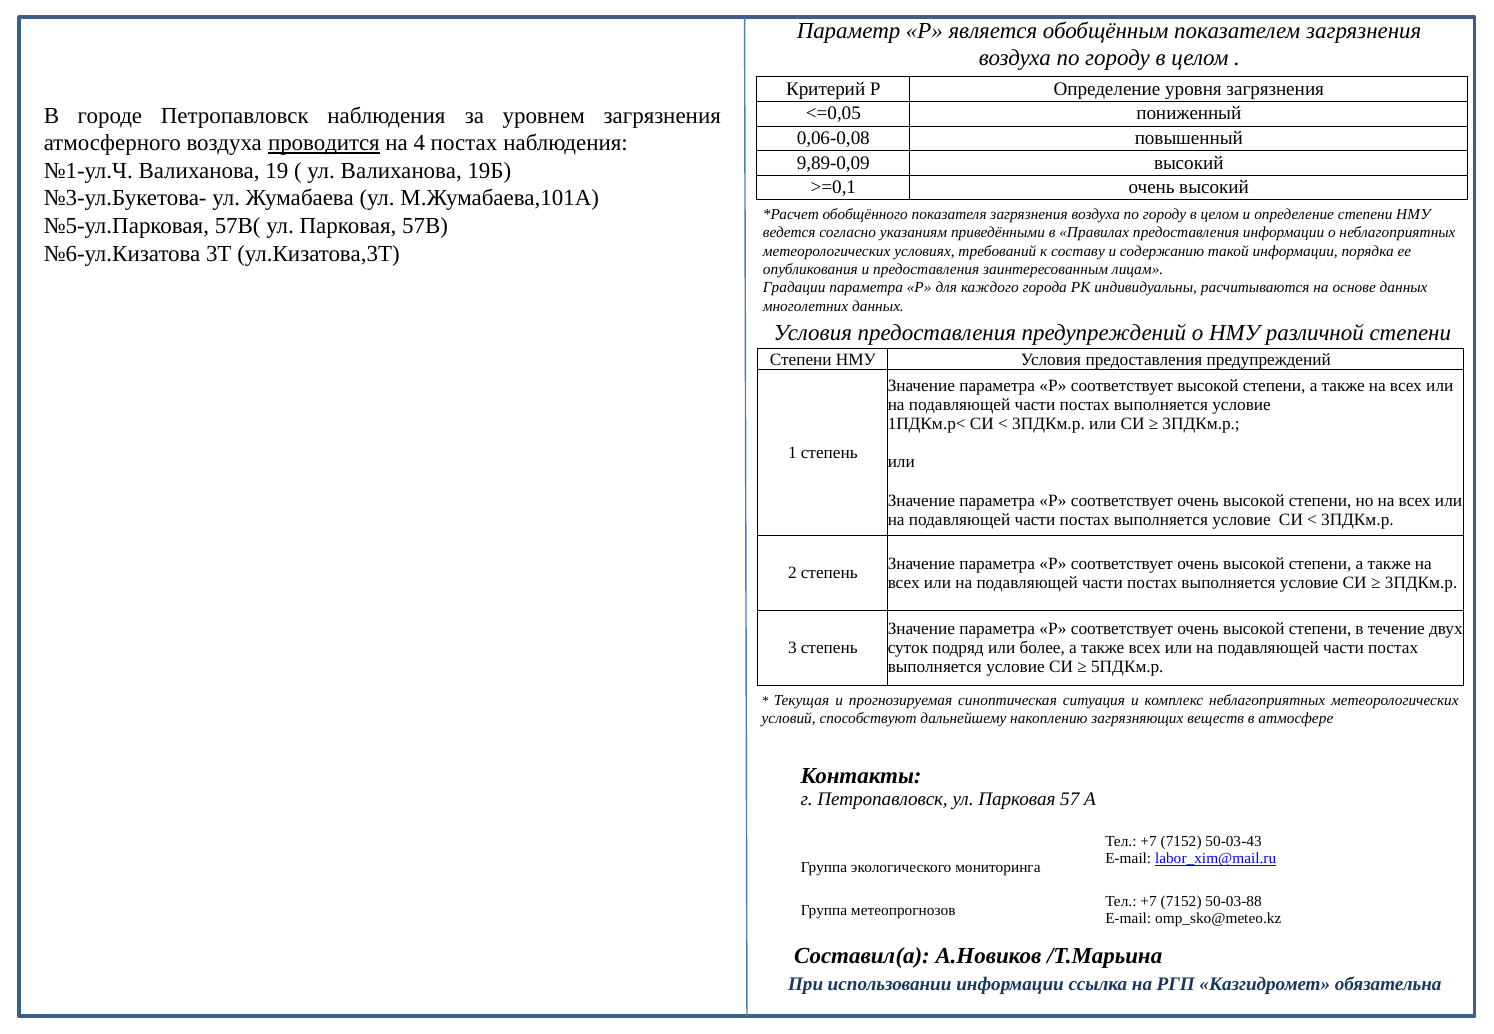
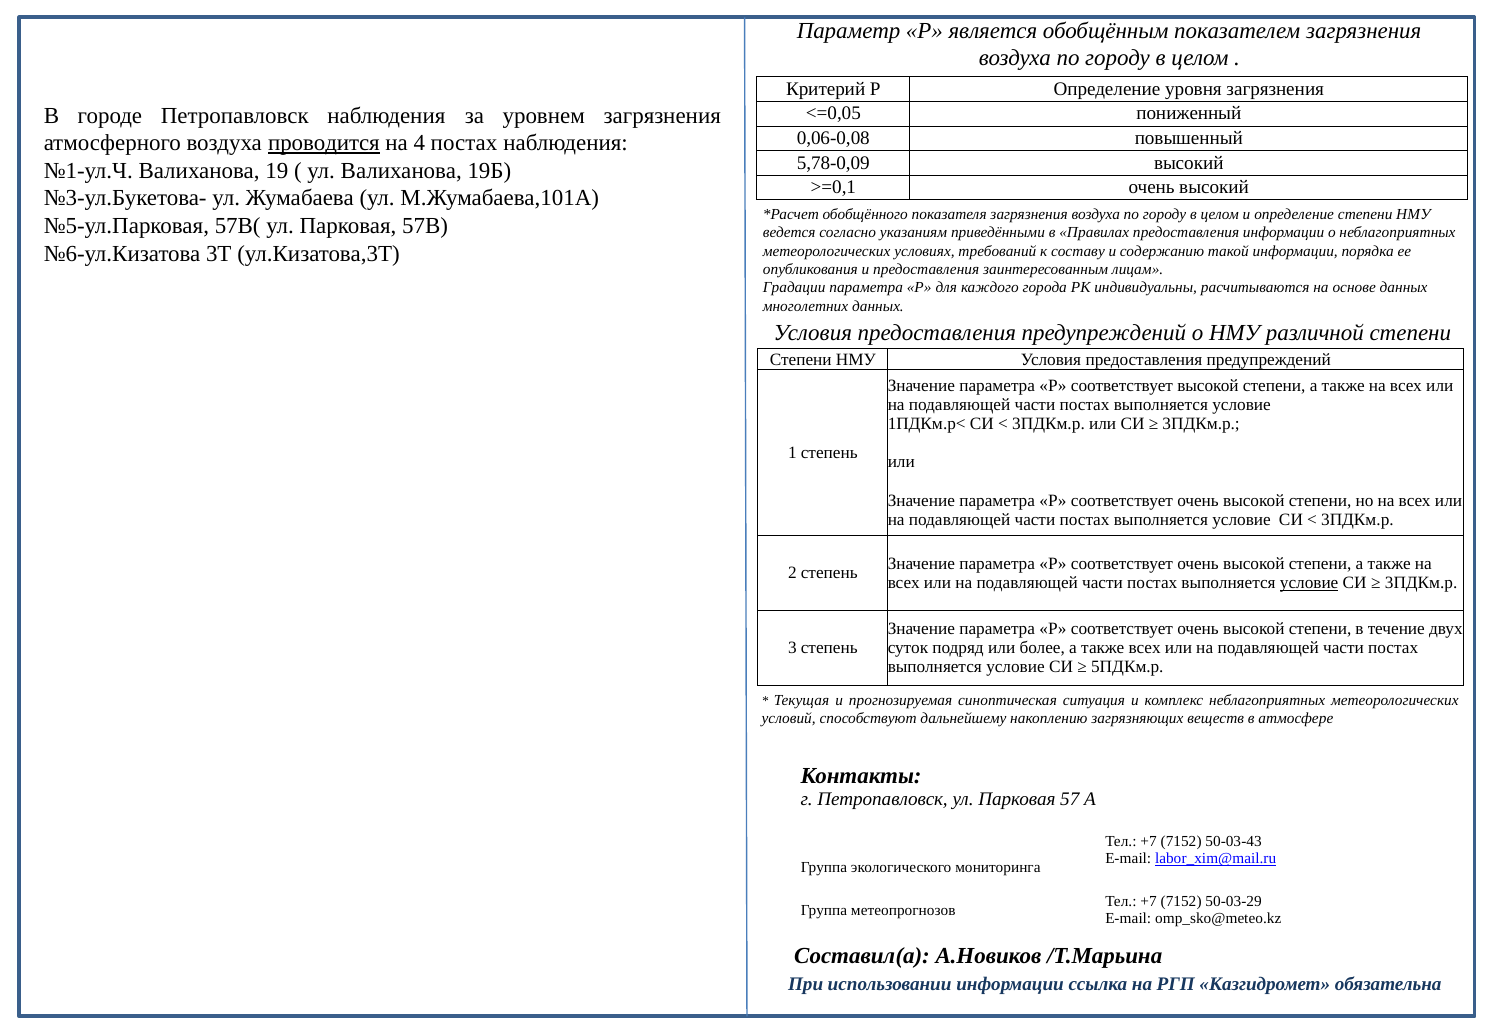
9,89-0,09: 9,89-0,09 -> 5,78-0,09 (833, 163)
условие underline: none -> present (1309, 583)
50-03-88: 50-03-88 -> 50-03-29 (1234, 902)
